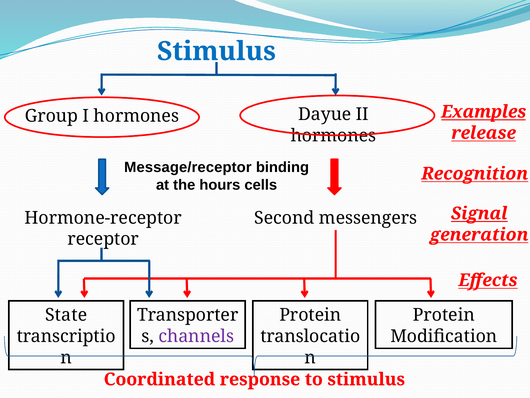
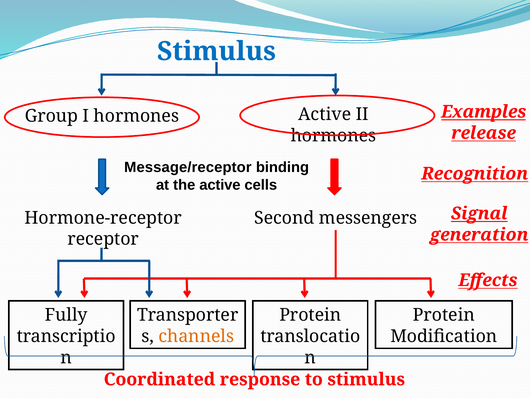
Dayue: Dayue -> Active (325, 114)
the hours: hours -> active (220, 185)
State: State -> Fully (66, 315)
channels colour: purple -> orange (196, 336)
